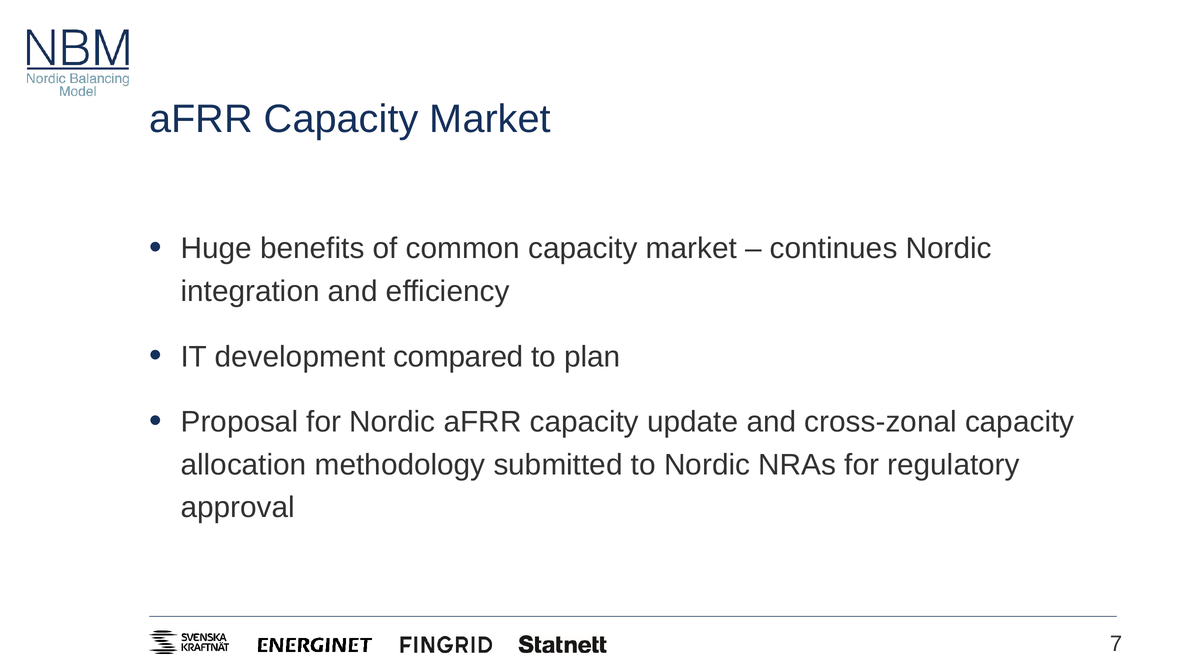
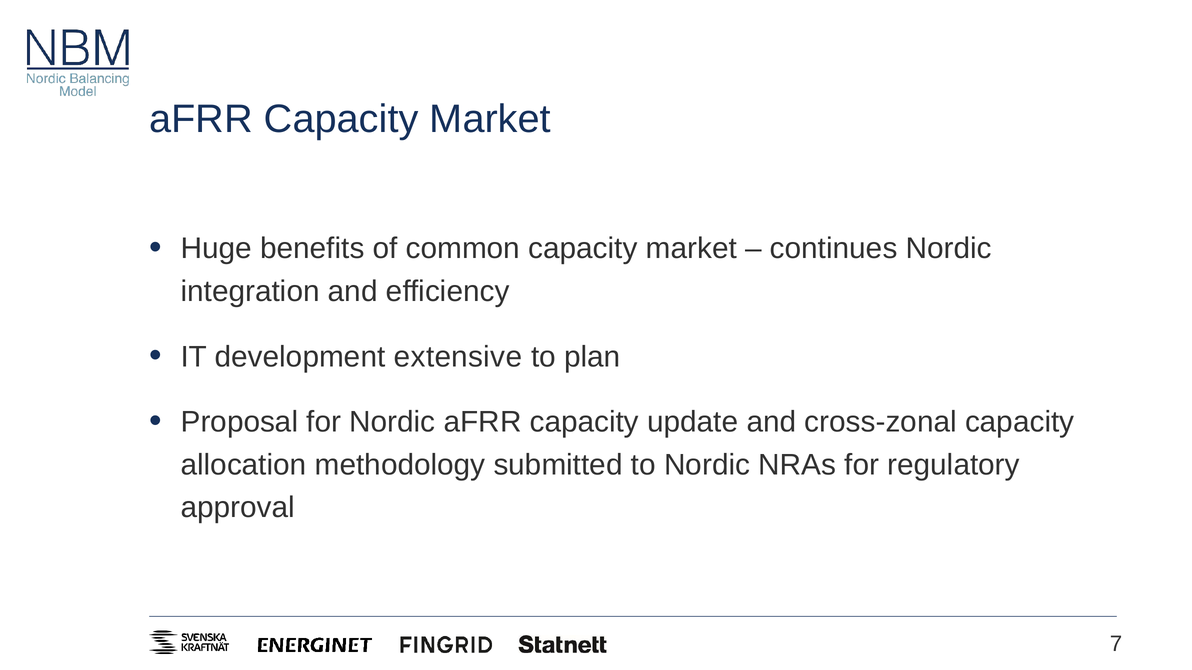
compared: compared -> extensive (458, 357)
